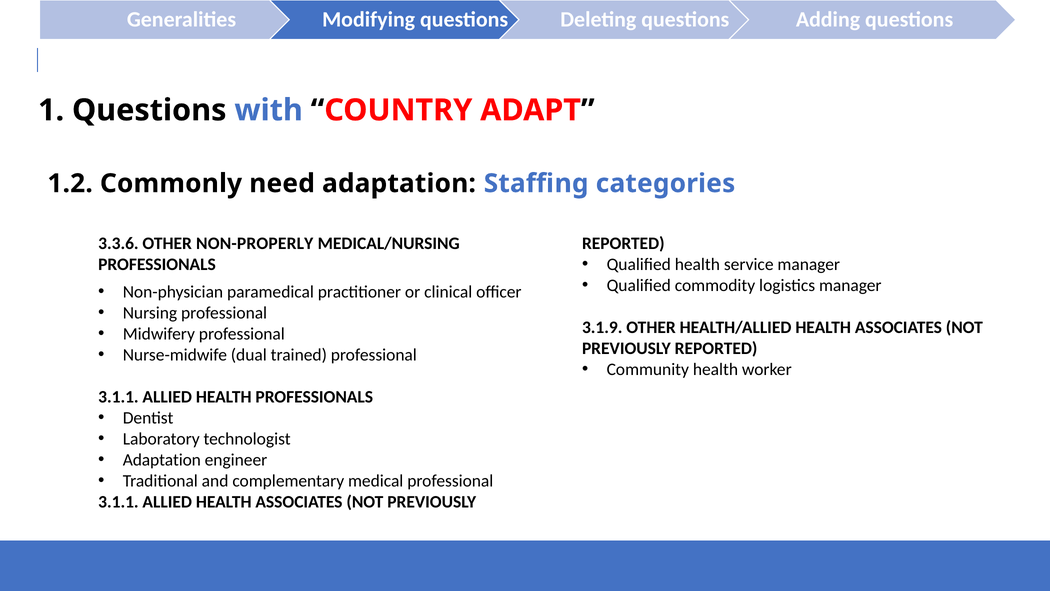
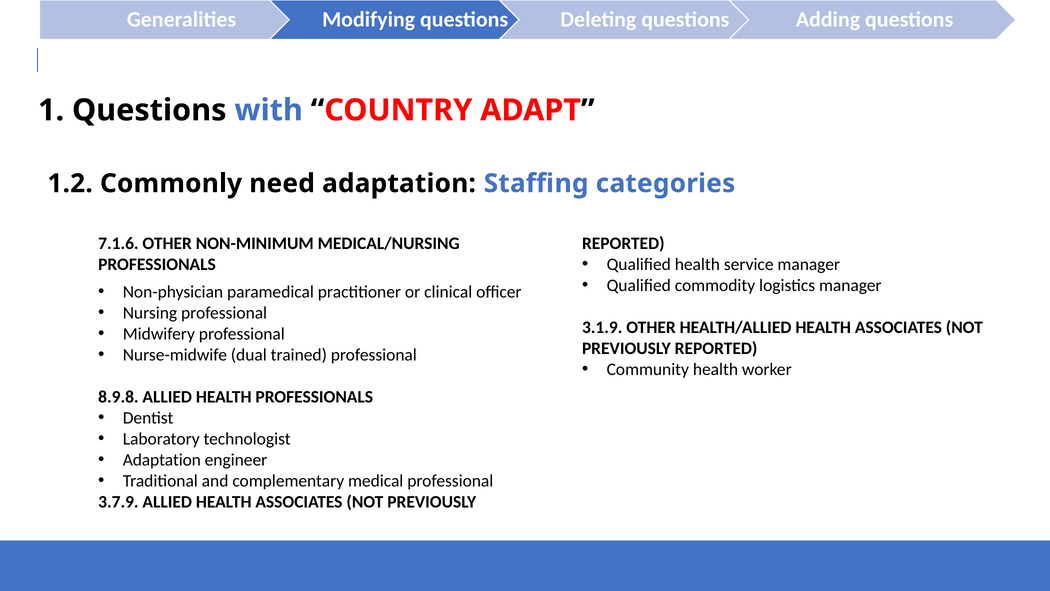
3.3.6: 3.3.6 -> 7.1.6 (118, 243)
NON-PROPERLY: NON-PROPERLY -> NON-MINIMUM (255, 243)
3.1.1: 3.1.1 -> 8.9.8 (118, 397)
3.1.1: 3.1.1 -> 3.7.9 (118, 502)
